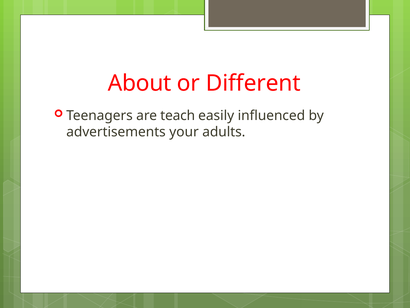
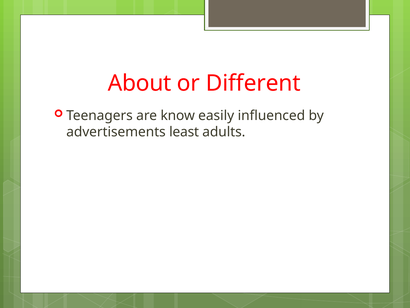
teach: teach -> know (178, 115)
your: your -> least (184, 132)
